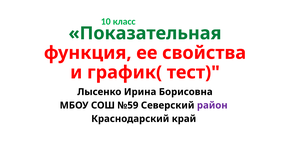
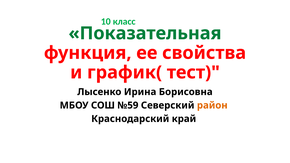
район colour: purple -> orange (212, 105)
